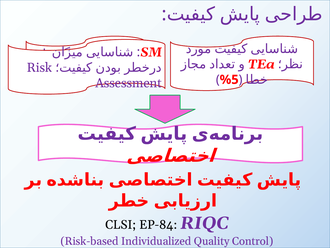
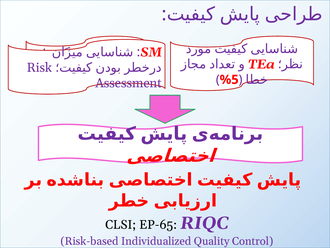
EP-84: EP-84 -> EP-65 (158, 224)
